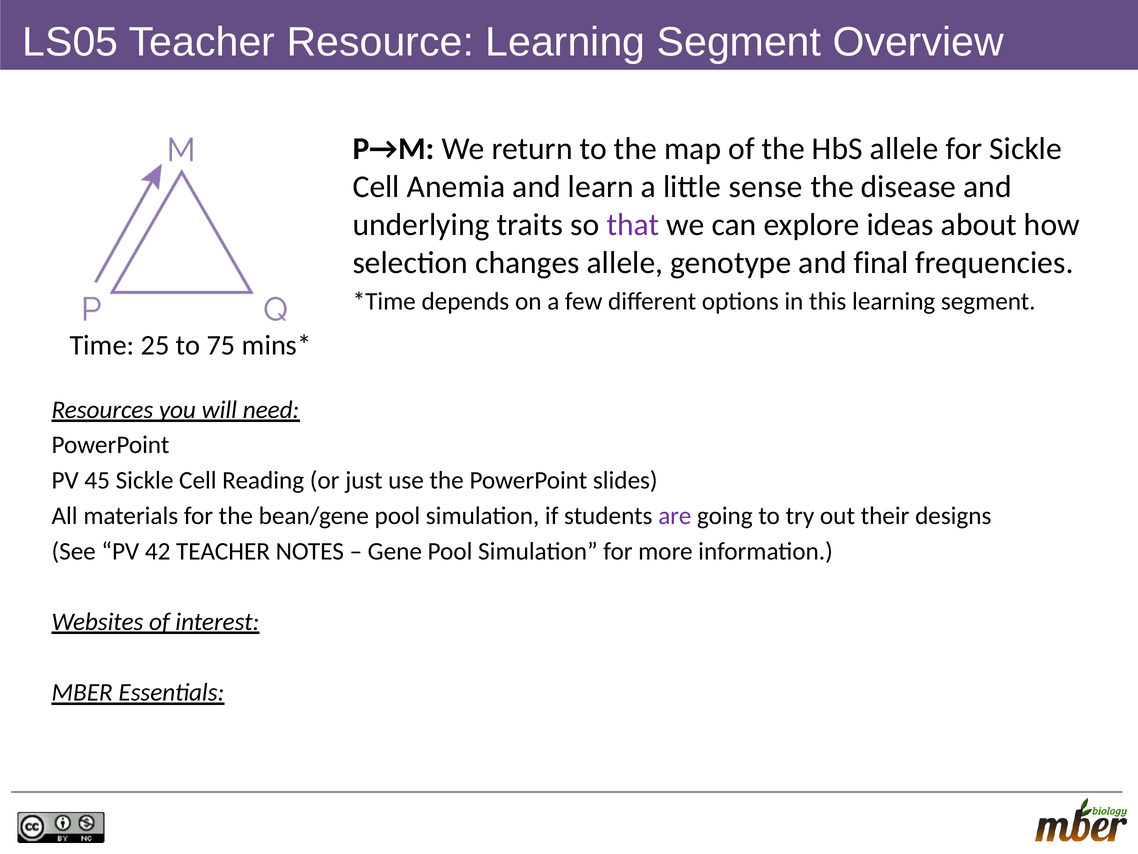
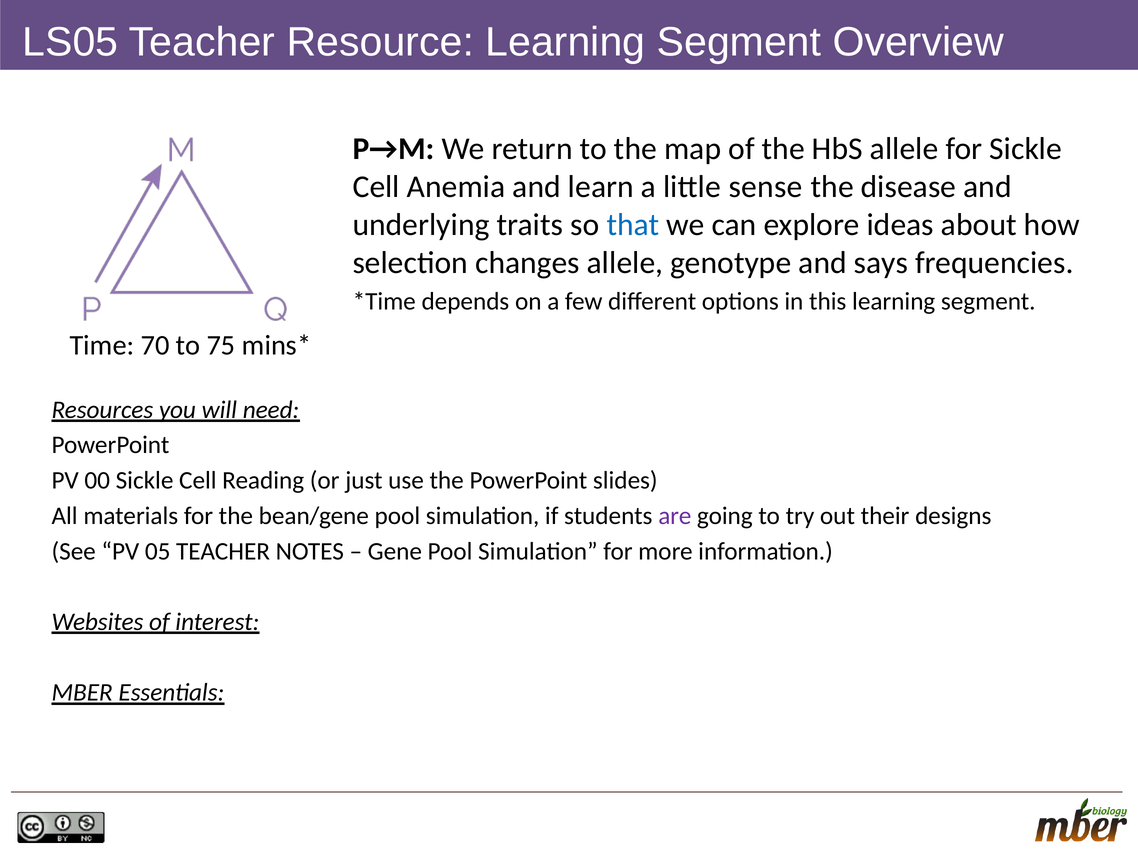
that colour: purple -> blue (633, 225)
final: final -> says (881, 263)
25: 25 -> 70 (155, 345)
45: 45 -> 00 (97, 480)
42: 42 -> 05 (158, 551)
